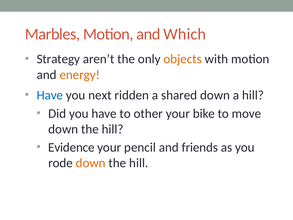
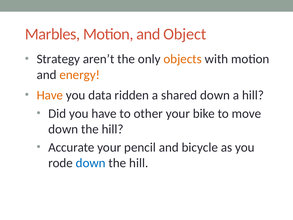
Which: Which -> Object (185, 34)
Have colour: blue -> orange (50, 95)
next: next -> data (100, 95)
Evidence: Evidence -> Accurate (71, 147)
friends: friends -> bicycle (200, 147)
down colour: orange -> blue (91, 163)
